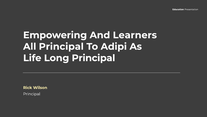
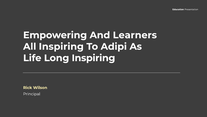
All Principal: Principal -> Inspiring (61, 46)
Long Principal: Principal -> Inspiring (93, 58)
